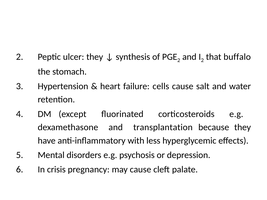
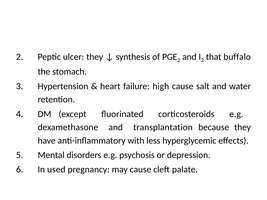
cells: cells -> high (161, 86)
crisis: crisis -> used (56, 170)
